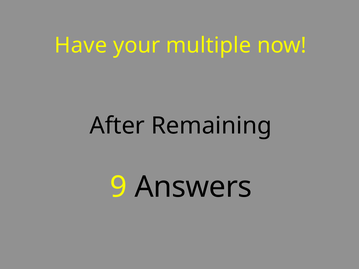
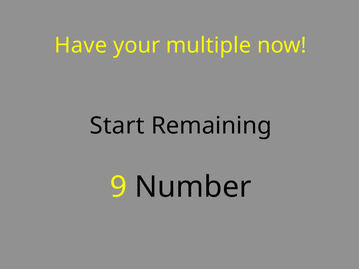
After: After -> Start (117, 126)
Answers: Answers -> Number (193, 187)
